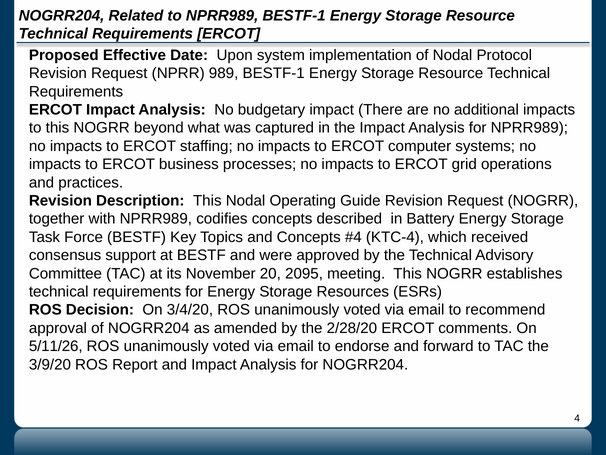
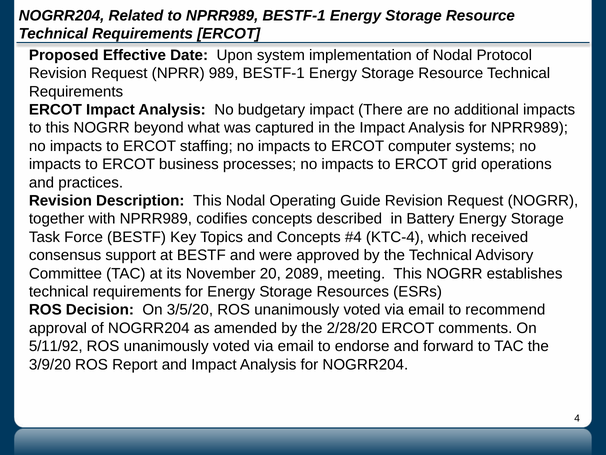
2095: 2095 -> 2089 (304, 273)
3/4/20: 3/4/20 -> 3/5/20 (190, 310)
5/11/26: 5/11/26 -> 5/11/92 (56, 346)
